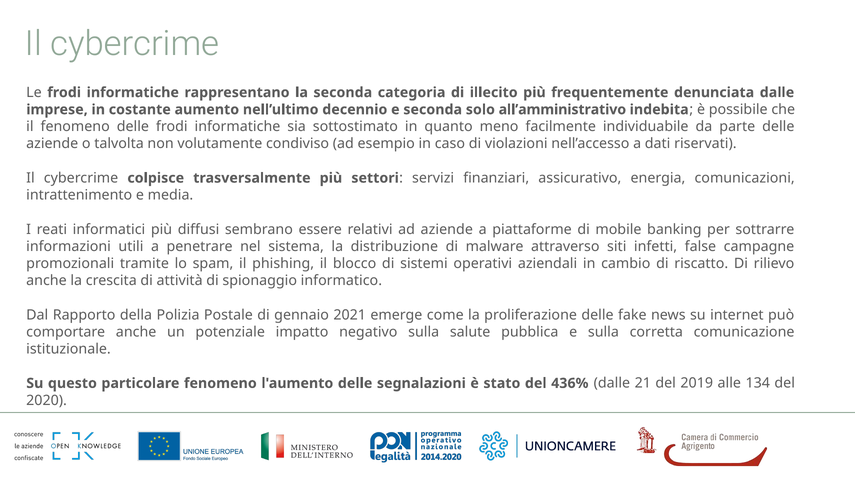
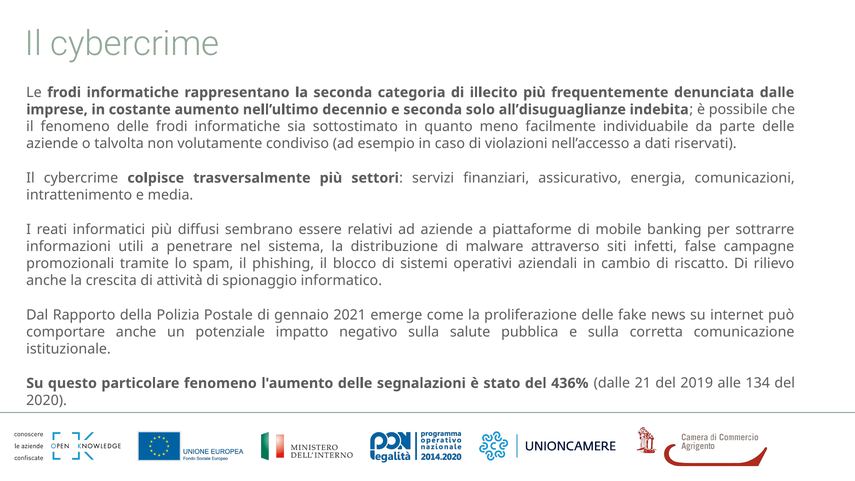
all’amministrativo: all’amministrativo -> all’disuguaglianze (562, 110)
